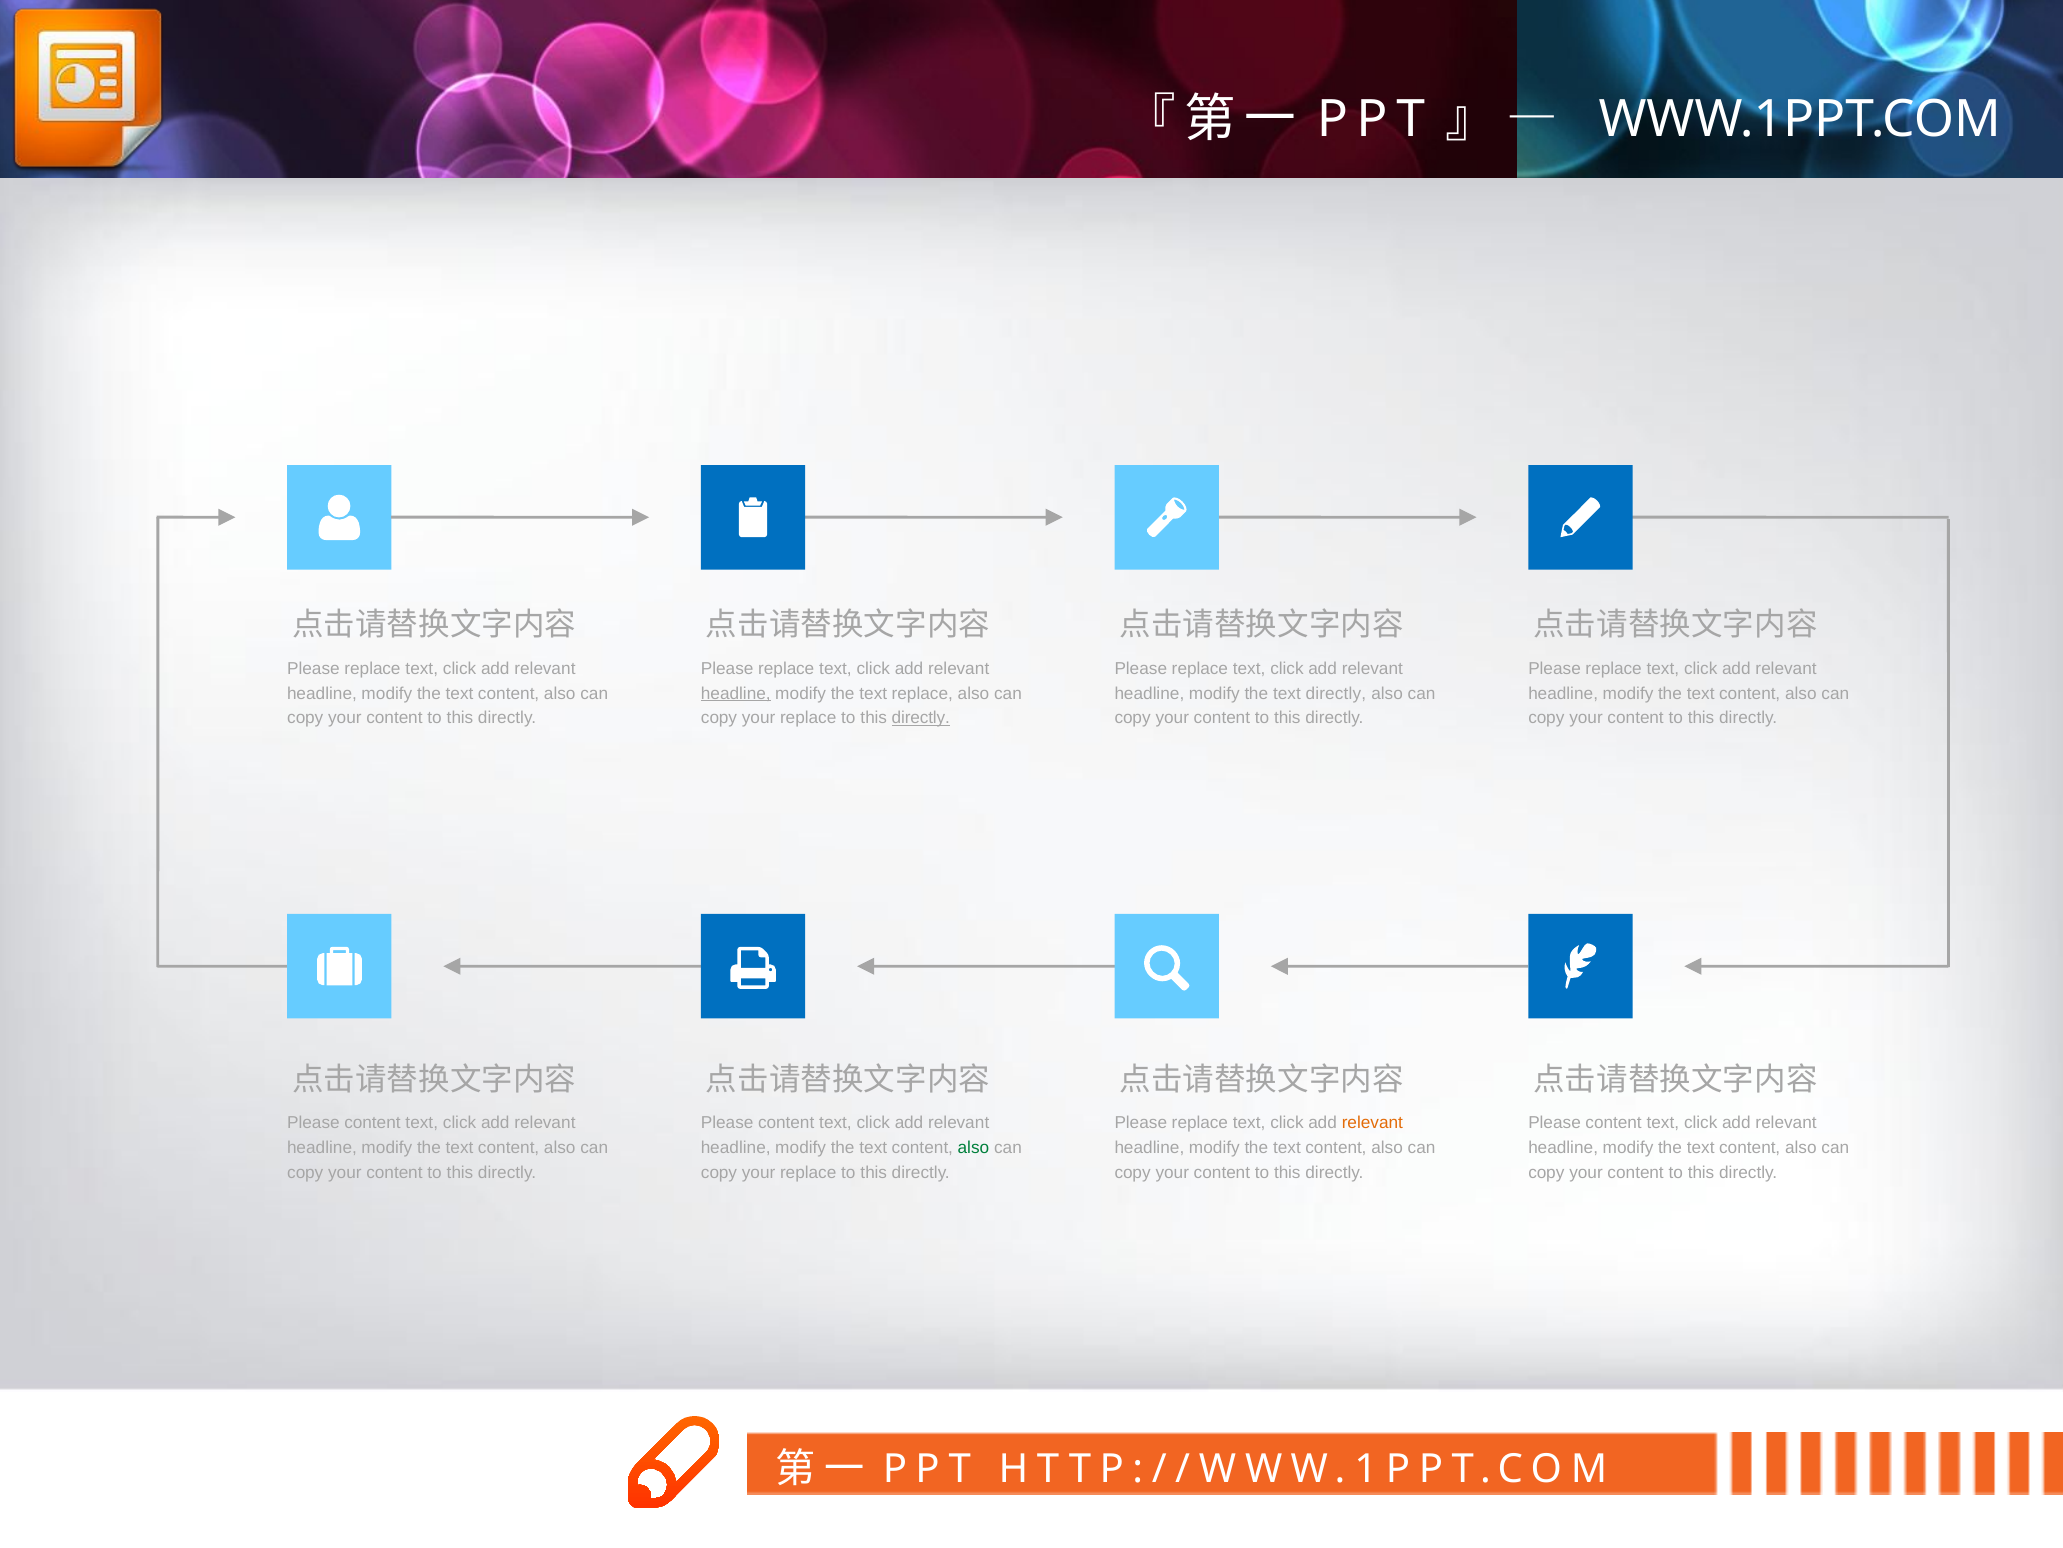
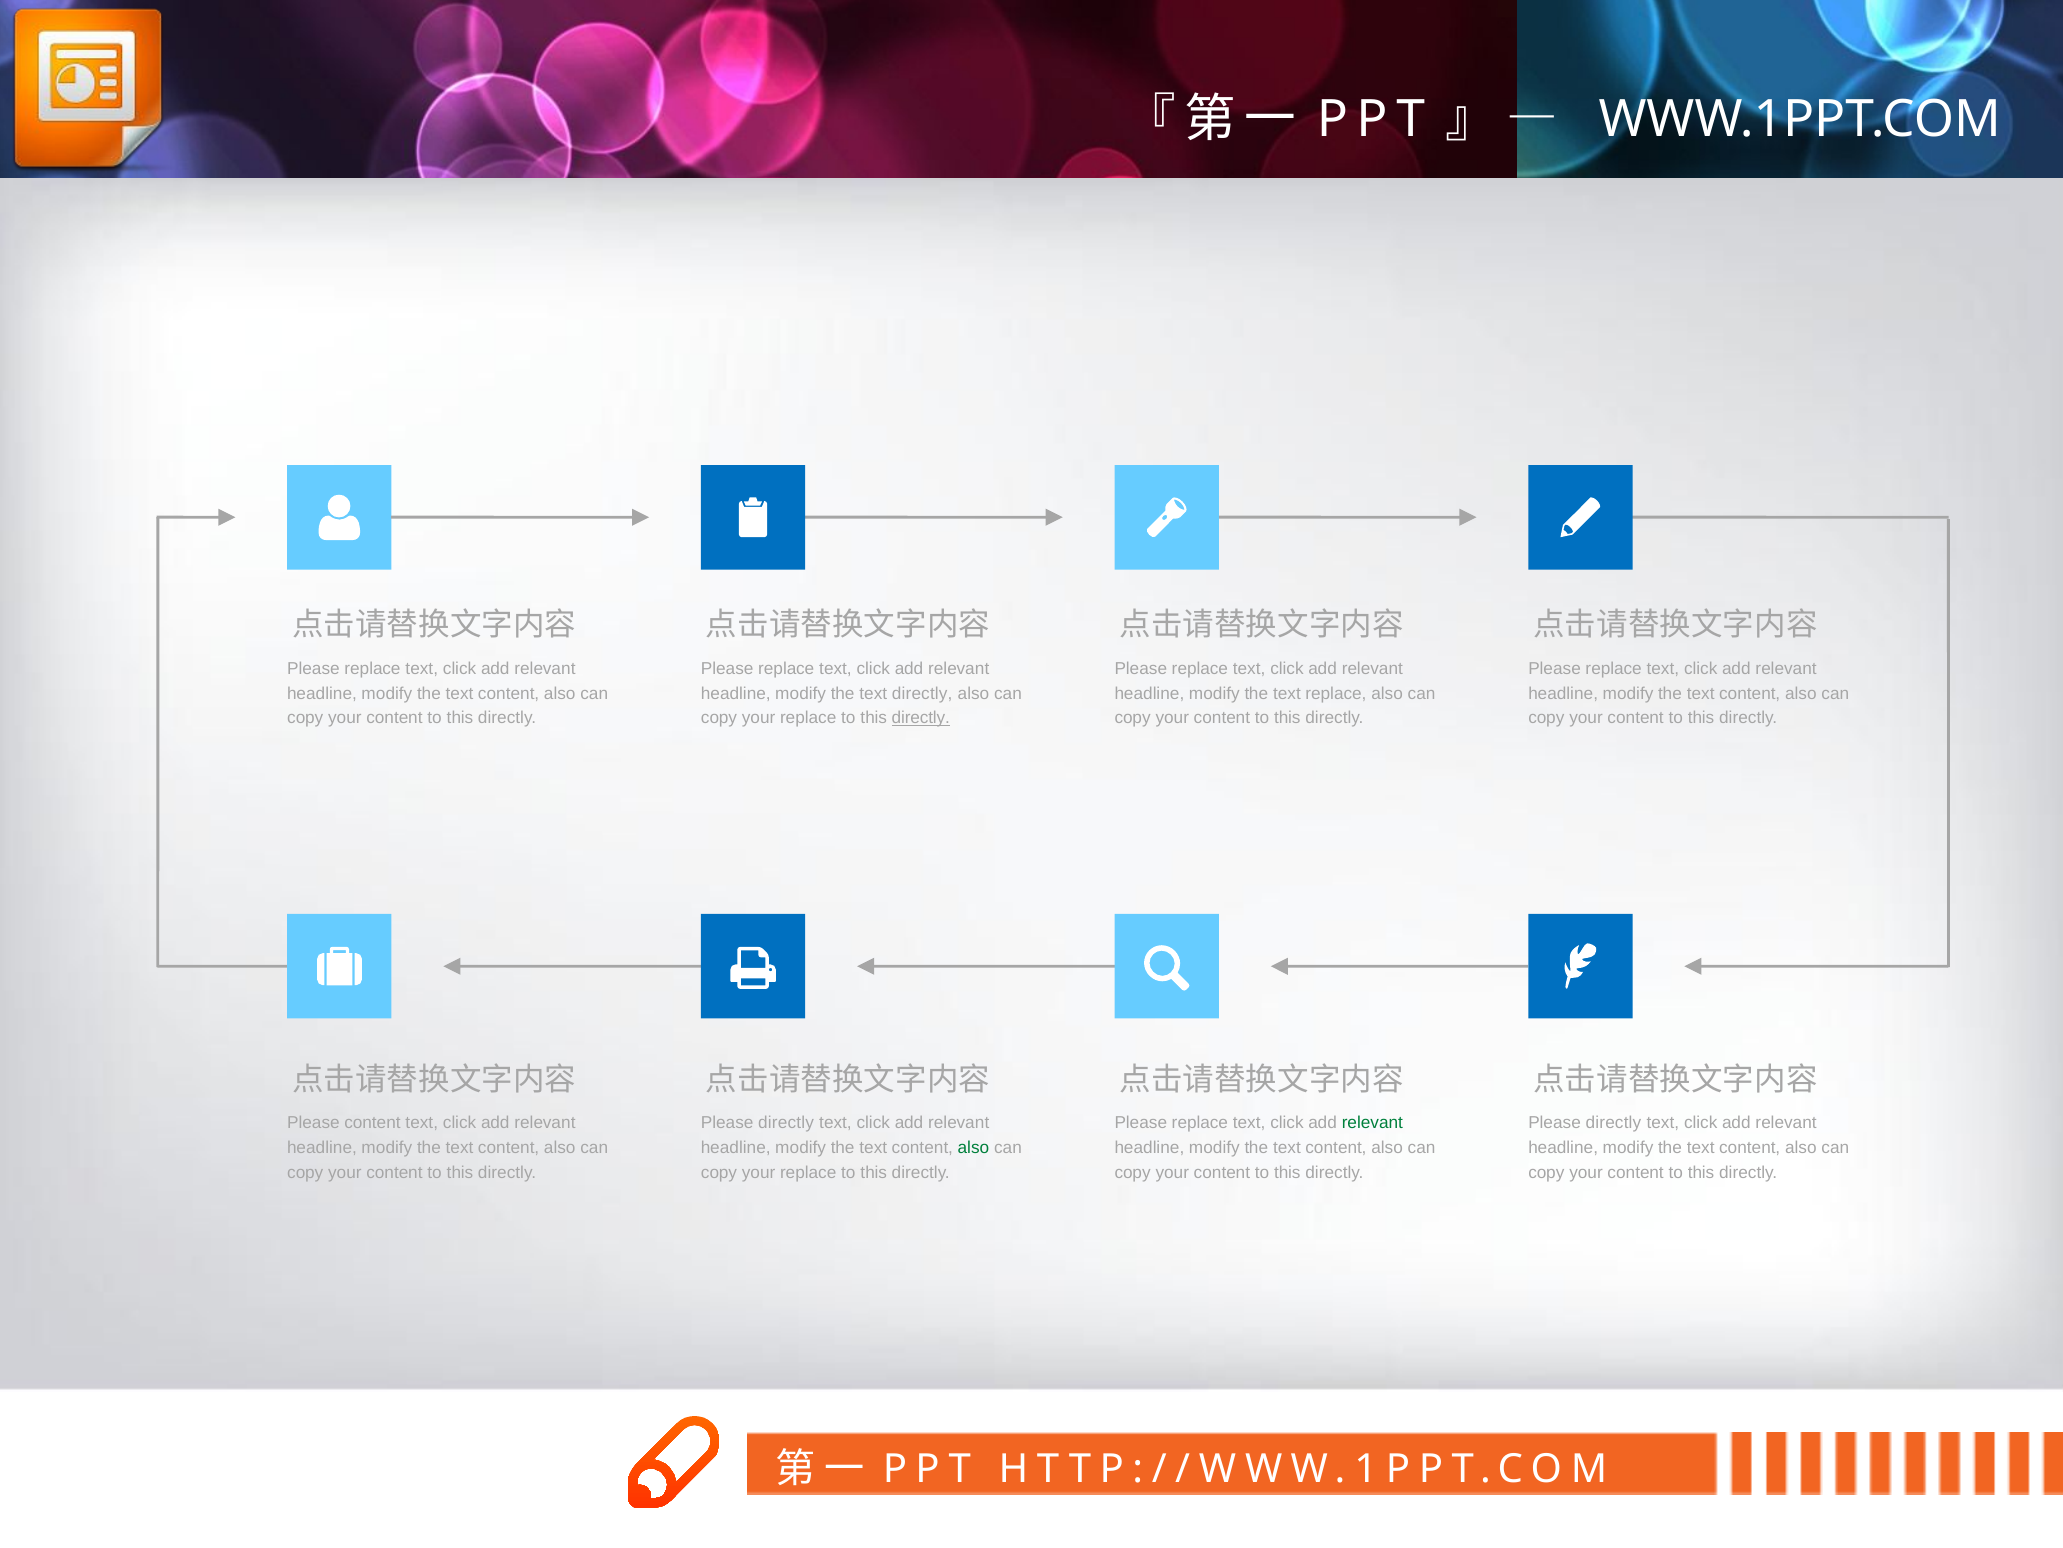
headline underline: present -> none (736, 693)
text replace: replace -> directly (922, 693)
text directly: directly -> replace (1336, 693)
content: content -> directly (786, 1123)
relevant colour: orange -> green (1372, 1123)
content: content -> directly (1613, 1123)
